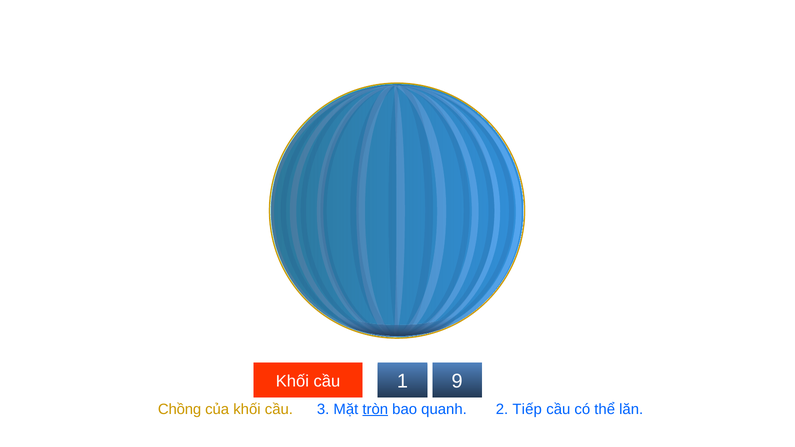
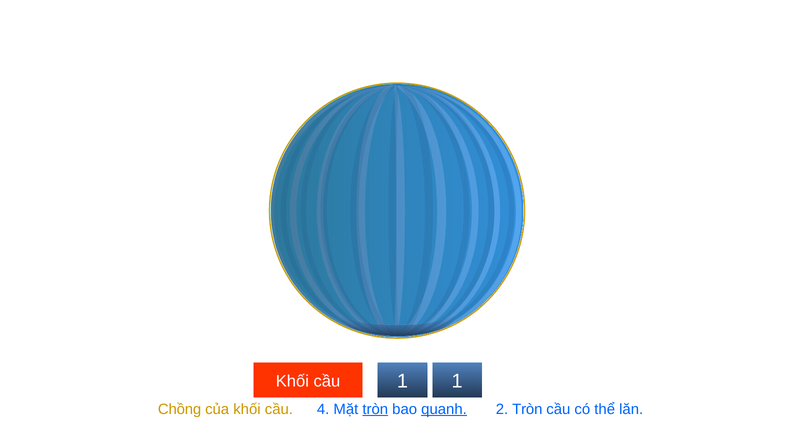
1 9: 9 -> 1 (457, 382)
3: 3 -> 4 (323, 409)
quanh underline: none -> present (444, 409)
2 Tiếp: Tiếp -> Tròn (527, 409)
